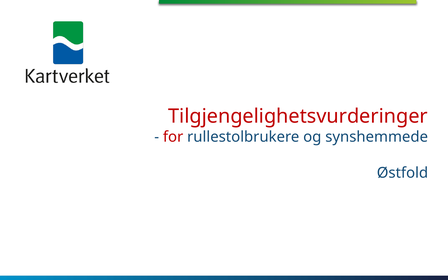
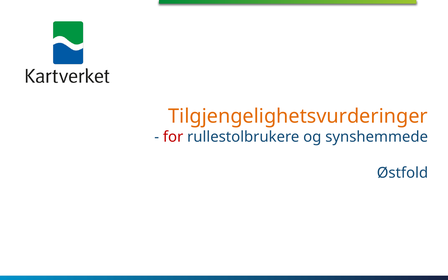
Tilgjengelighetsvurderinger colour: red -> orange (298, 116)
